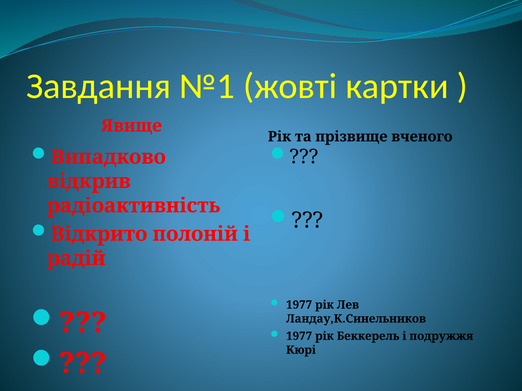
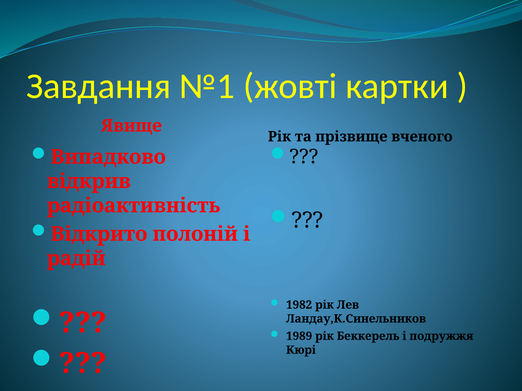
1977: 1977 -> 1982 (299, 305)
1977: 1977 -> 1989 (299, 337)
